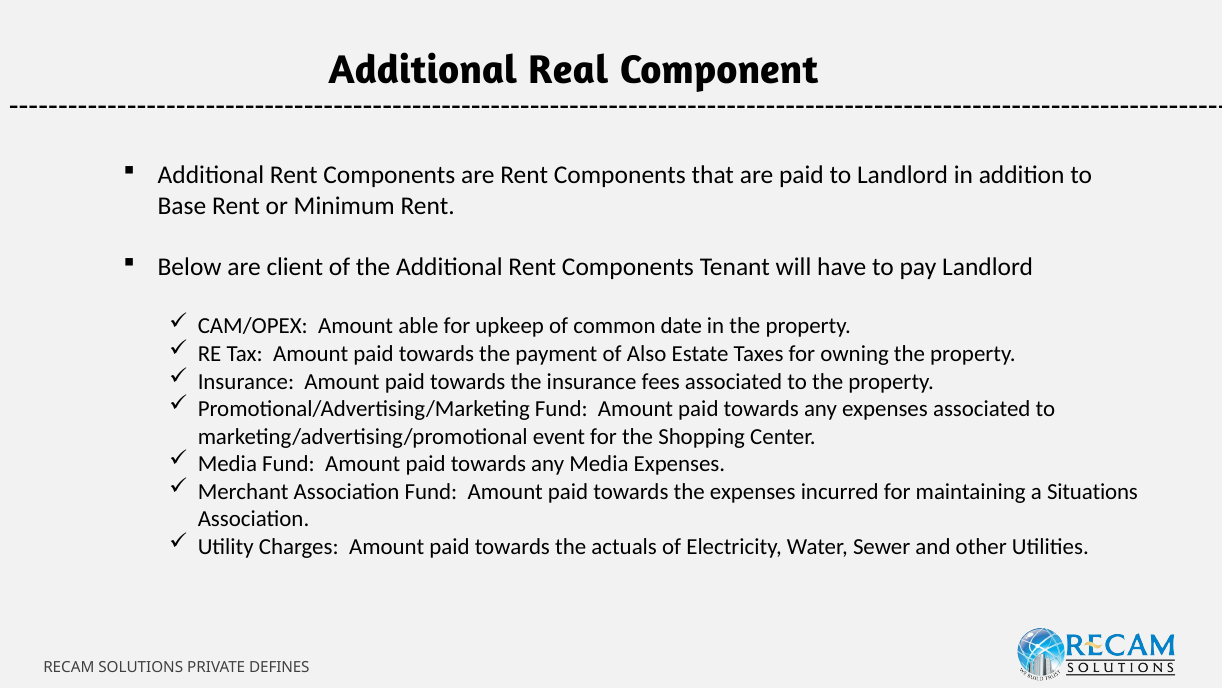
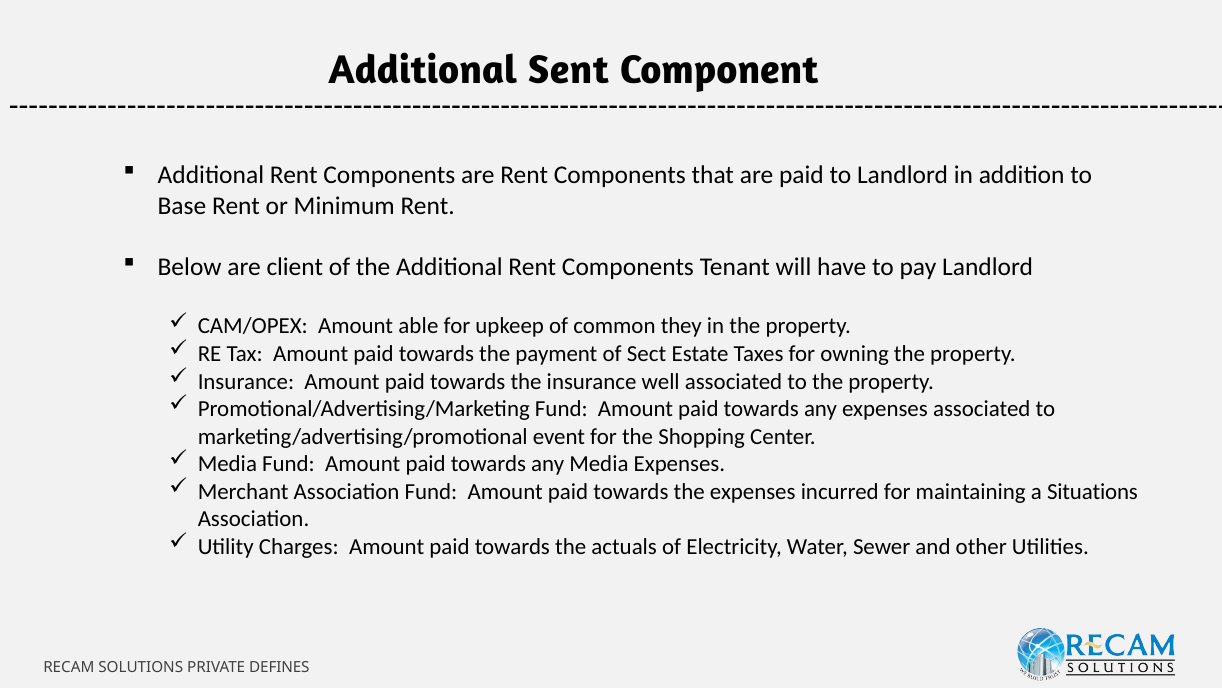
Real: Real -> Sent (568, 70)
date: date -> they (681, 326)
Also: Also -> Sect (647, 354)
fees: fees -> well (661, 381)
